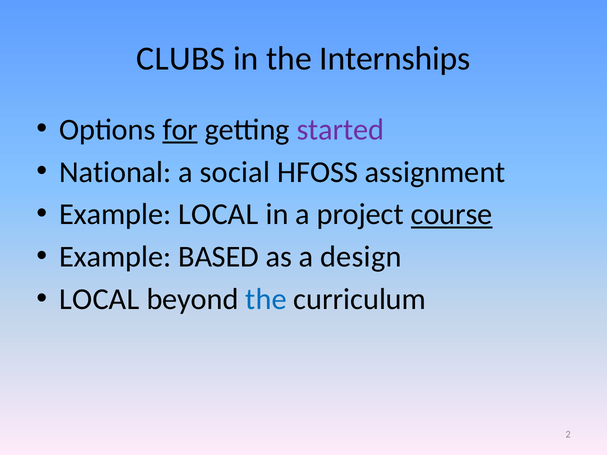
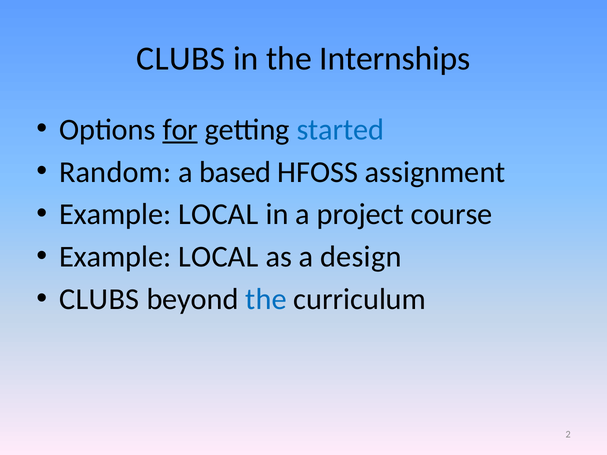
started colour: purple -> blue (340, 130)
National: National -> Random (115, 172)
social: social -> based (235, 172)
course underline: present -> none (452, 215)
BASED: BASED -> LOCAL (218, 257)
LOCAL: LOCAL -> CLUBS (99, 300)
